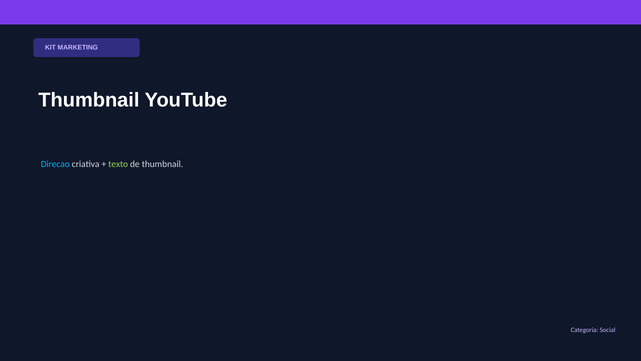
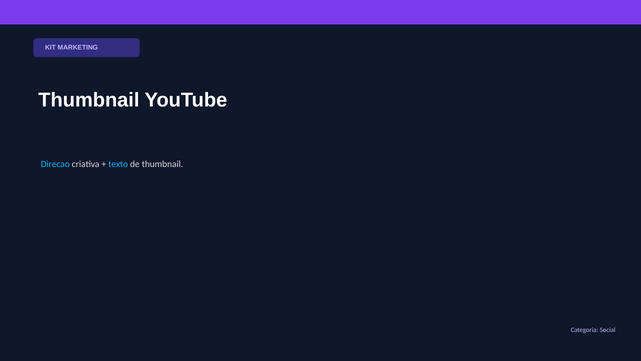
texto colour: light green -> light blue (118, 164)
